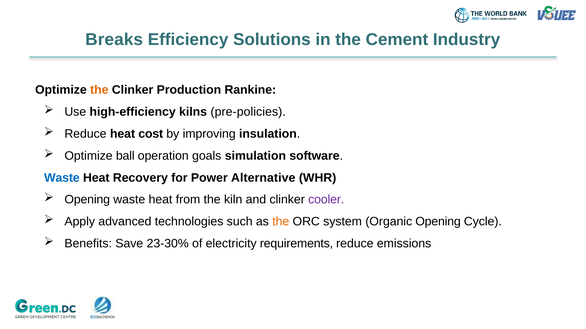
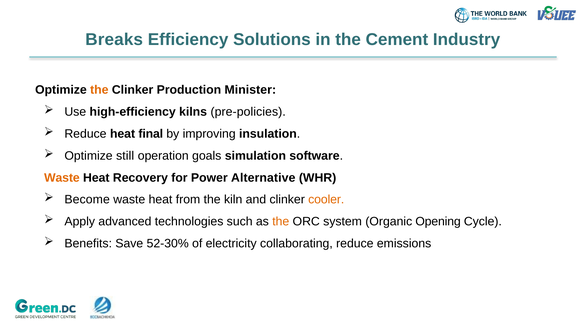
Rankine: Rankine -> Minister (250, 90)
cost: cost -> final (151, 134)
ball: ball -> still (125, 156)
Waste colour: blue -> orange (62, 178)
Opening: Opening -> Become (87, 200)
cooler colour: purple -> orange (326, 200)
23-30%: 23-30% -> 52-30% (168, 244)
requirements: requirements -> collaborating (296, 244)
